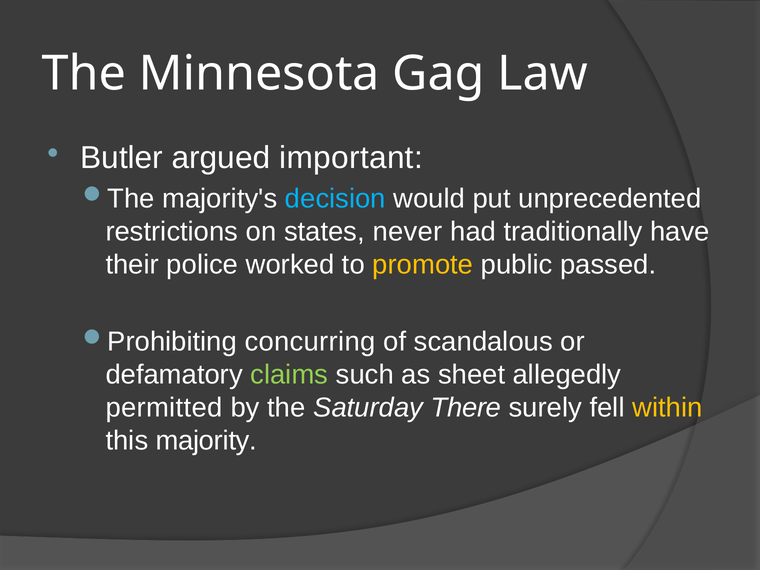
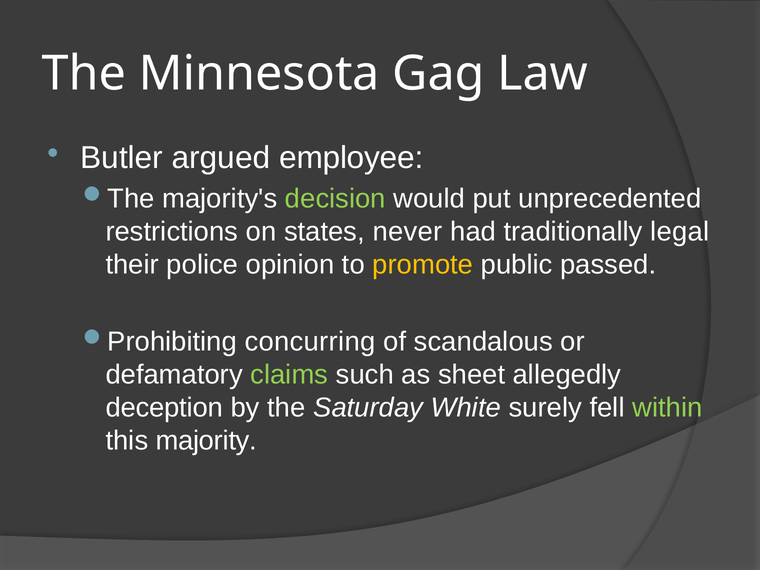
important: important -> employee (351, 158)
decision colour: light blue -> light green (335, 199)
have: have -> legal (680, 232)
worked: worked -> opinion (290, 265)
permitted: permitted -> deception (164, 408)
There: There -> White (466, 408)
within colour: yellow -> light green (667, 408)
